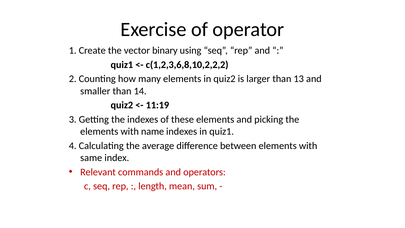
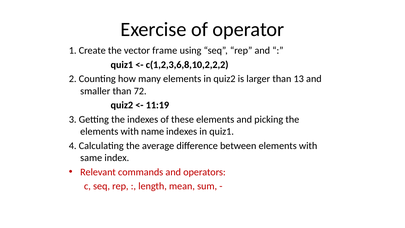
binary: binary -> frame (165, 50)
14: 14 -> 72 (140, 91)
